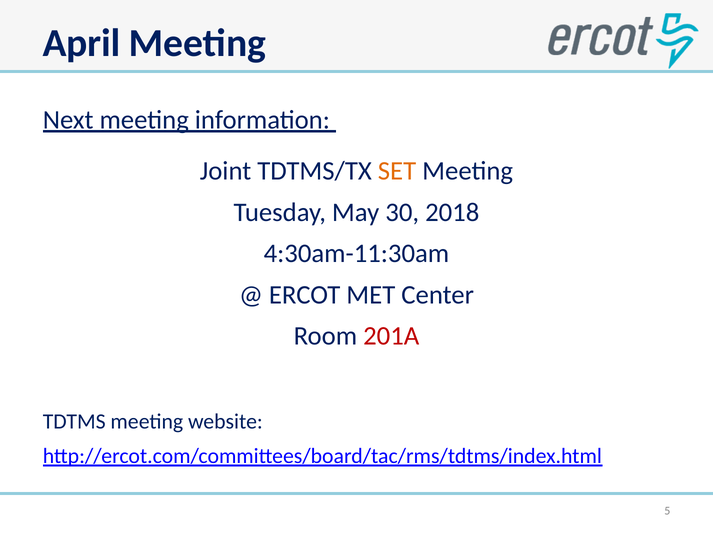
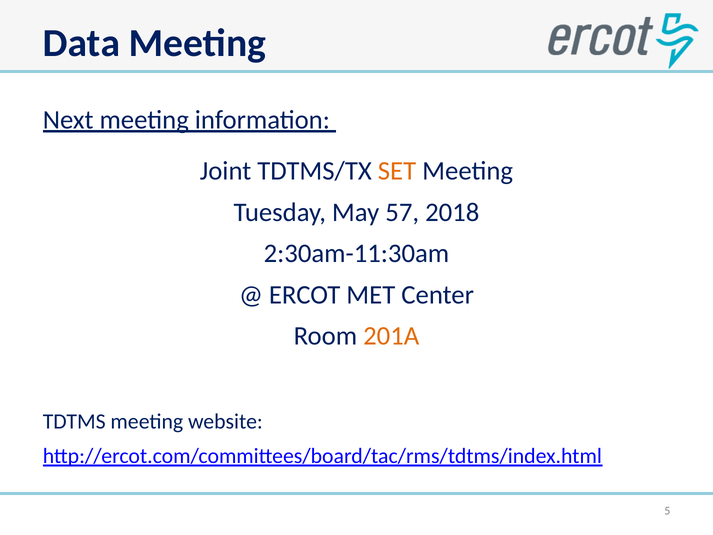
April: April -> Data (81, 43)
30: 30 -> 57 (402, 212)
4:30am-11:30am: 4:30am-11:30am -> 2:30am-11:30am (356, 253)
201A colour: red -> orange (391, 336)
